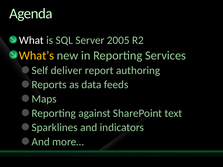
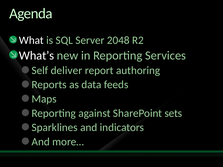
2005: 2005 -> 2048 (118, 40)
What’s colour: yellow -> white (37, 56)
text: text -> sets (173, 113)
